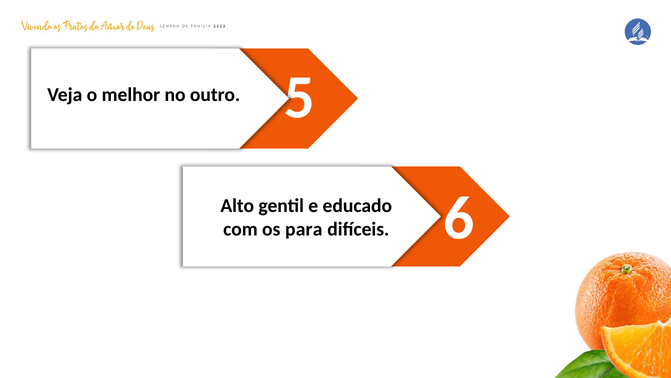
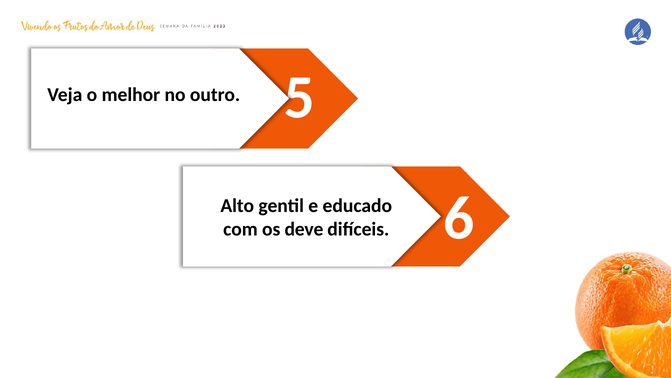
para: para -> deve (304, 229)
